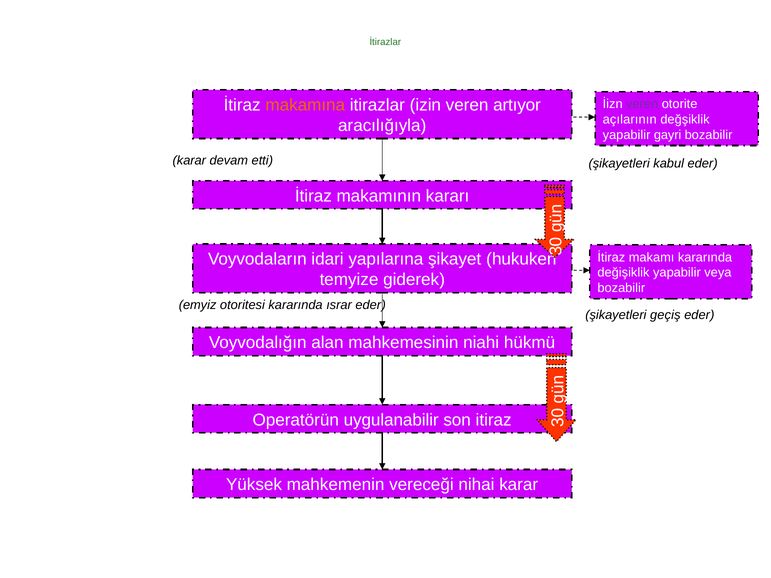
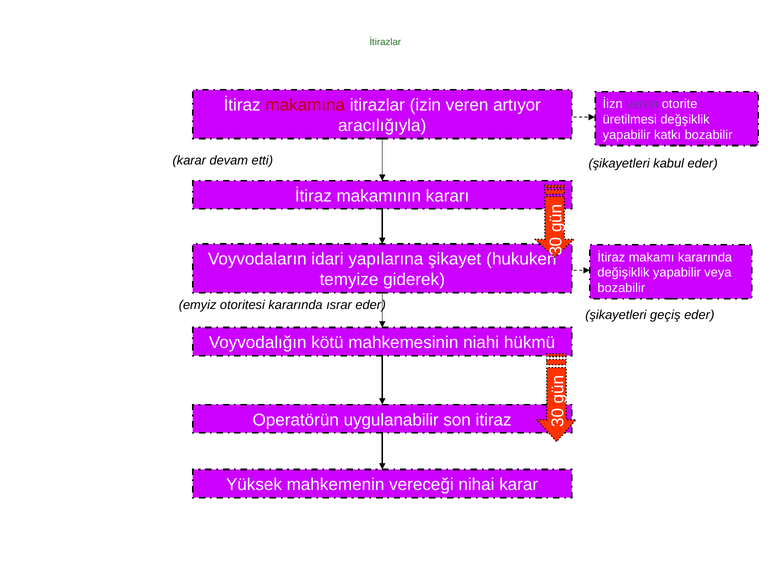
makamına colour: orange -> red (305, 105)
açılarının: açılarının -> üretilmesi (630, 120)
gayri: gayri -> katkı (668, 135)
alan: alan -> kötü (327, 343)
